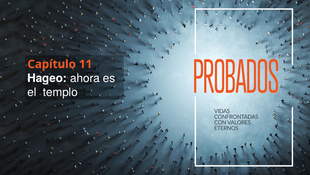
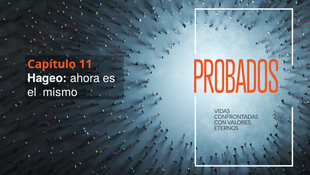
templo: templo -> mismo (60, 92)
